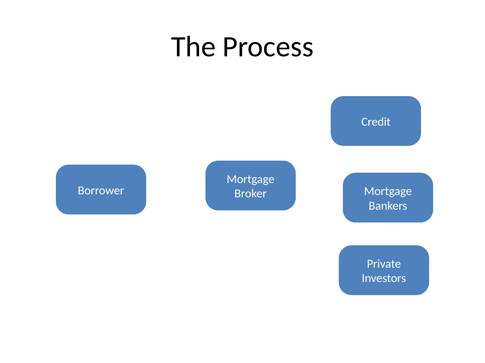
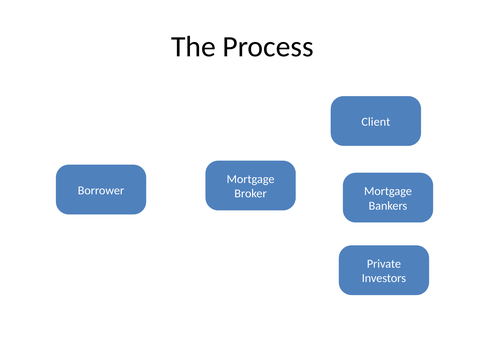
Credit: Credit -> Client (376, 122)
